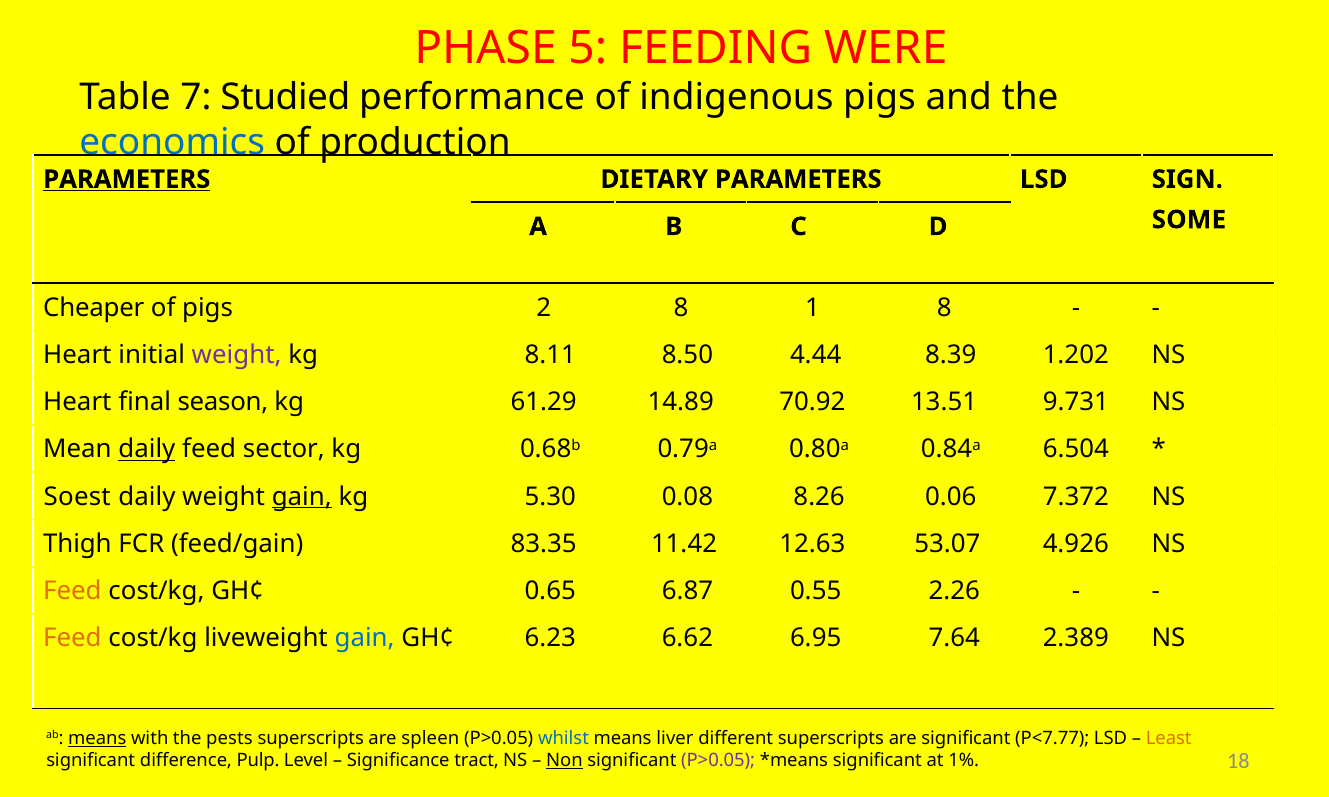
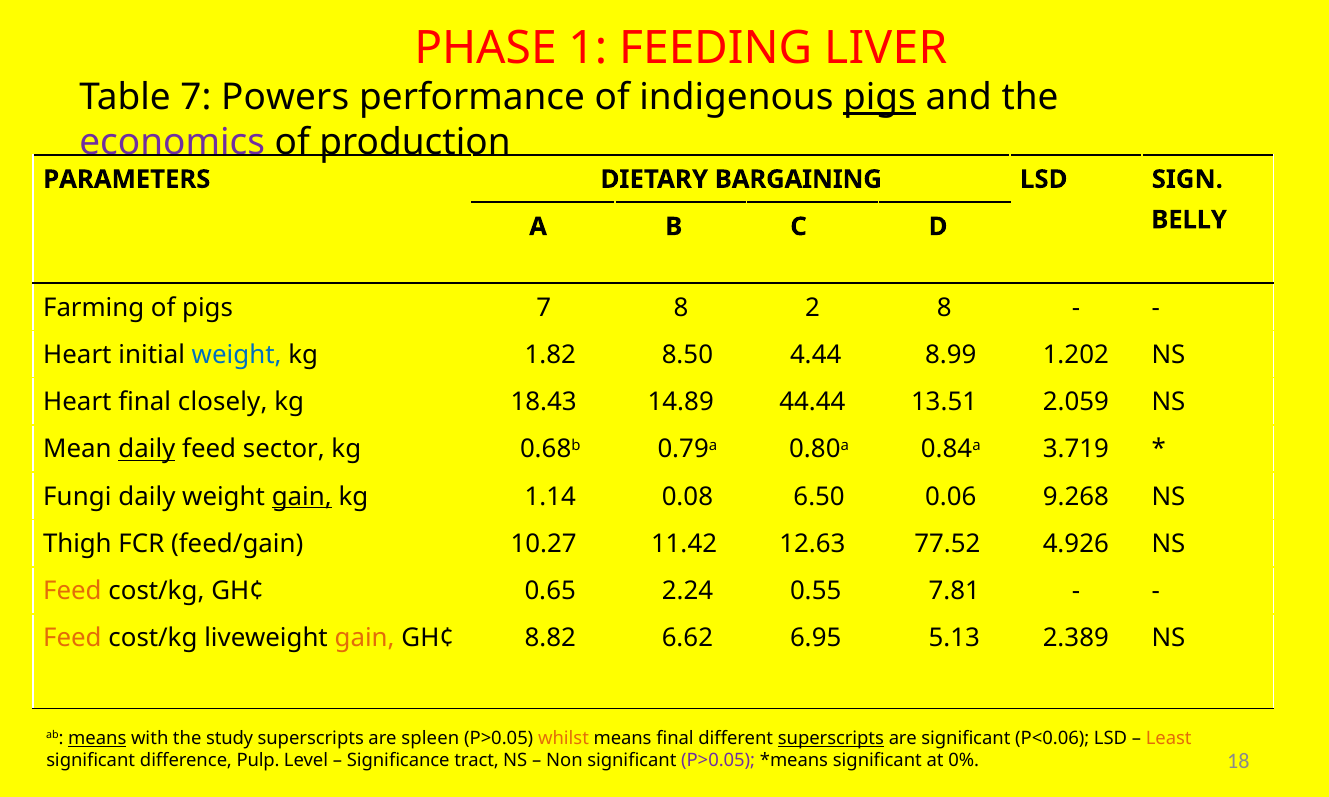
5: 5 -> 1 (588, 48)
WERE: WERE -> LIVER (886, 48)
Studied: Studied -> Powers (285, 98)
pigs underline: none -> present (880, 98)
economics colour: blue -> purple (172, 142)
PARAMETERS underline: present -> none (127, 179)
DIETARY PARAMETERS: PARAMETERS -> BARGAINING (798, 179)
SOME: SOME -> BELLY (1189, 220)
Cheaper: Cheaper -> Farming (94, 308)
pigs 2: 2 -> 7 (544, 308)
1: 1 -> 2 (813, 308)
weight colour: purple -> blue (237, 355)
8.11: 8.11 -> 1.82 (550, 355)
8.39: 8.39 -> 8.99 (951, 355)
season: season -> closely (223, 402)
61.29: 61.29 -> 18.43 (544, 402)
70.92: 70.92 -> 44.44 (812, 402)
9.731: 9.731 -> 2.059 (1076, 402)
6.504: 6.504 -> 3.719 (1076, 450)
Soest: Soest -> Fungi (77, 497)
5.30: 5.30 -> 1.14 (550, 497)
8.26: 8.26 -> 6.50 (819, 497)
7.372: 7.372 -> 9.268 (1076, 497)
83.35: 83.35 -> 10.27 (544, 544)
53.07: 53.07 -> 77.52 (947, 544)
6.87: 6.87 -> 2.24 (687, 591)
2.26: 2.26 -> 7.81 (954, 591)
gain colour: blue -> orange (365, 639)
6.23: 6.23 -> 8.82 (550, 639)
7.64: 7.64 -> 5.13 (954, 639)
pests: pests -> study (230, 739)
whilst colour: blue -> orange (564, 739)
means liver: liver -> final (675, 739)
superscripts underline: none -> present (831, 739)
P<7.77: P<7.77 -> P<0.06 (1052, 739)
Non underline: present -> none (564, 761)
1%: 1% -> 0% (964, 761)
